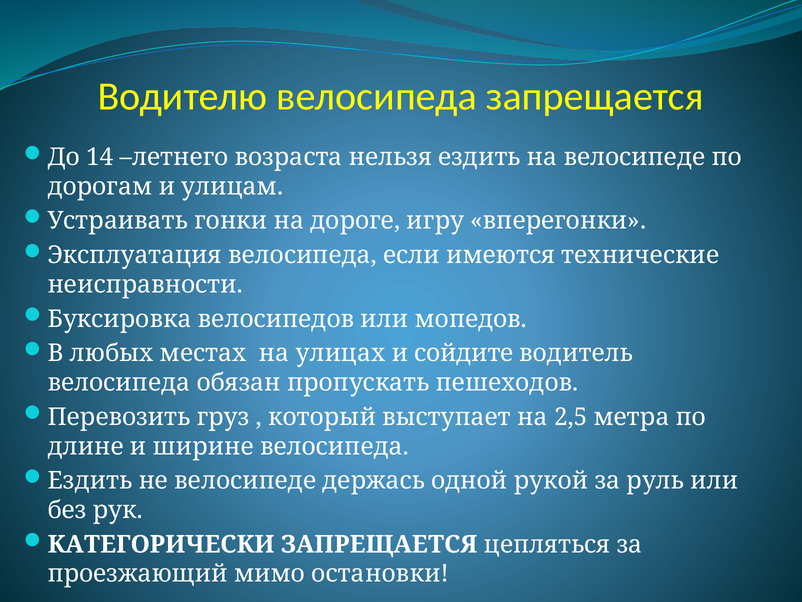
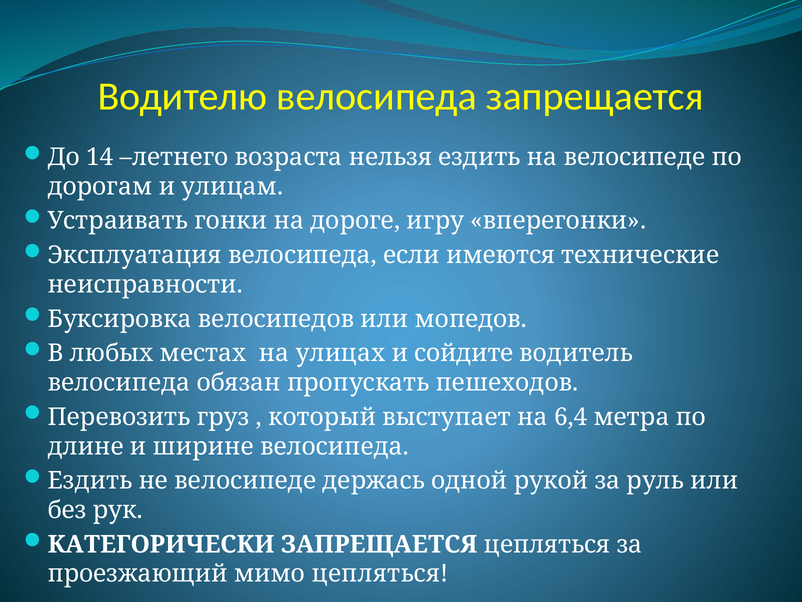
2,5: 2,5 -> 6,4 (571, 417)
мимо остановки: остановки -> цепляться (380, 573)
